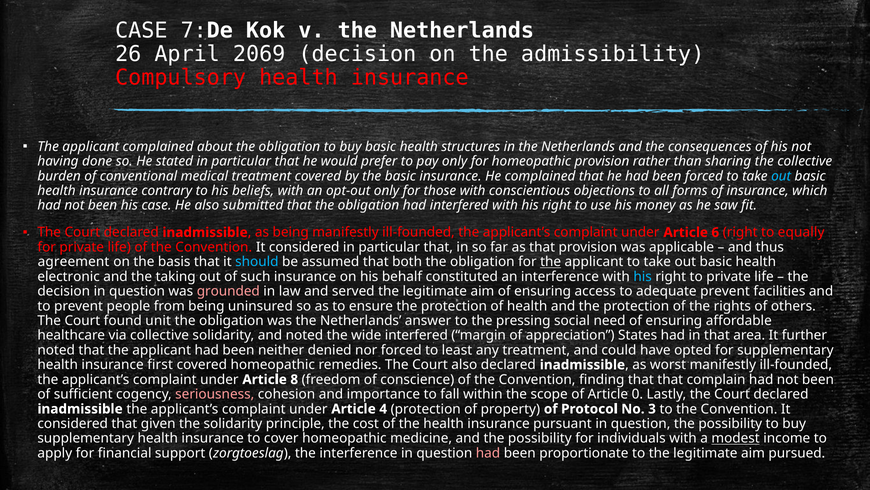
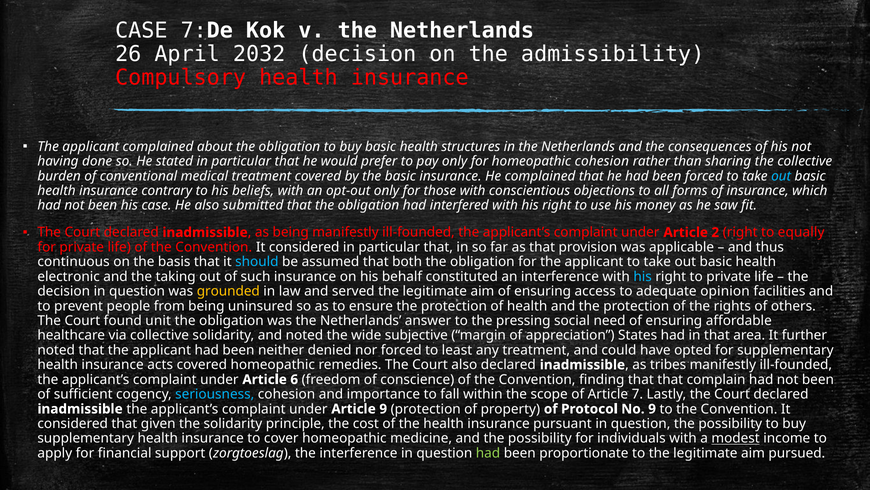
2069: 2069 -> 2032 (259, 54)
homeopathic provision: provision -> cohesion (602, 161)
6: 6 -> 2 (715, 232)
agreement: agreement -> continuous (74, 262)
the underline: present -> none (551, 262)
grounded colour: pink -> yellow (228, 291)
adequate prevent: prevent -> opinion (725, 291)
wide interfered: interfered -> subjective (416, 335)
ﬁrst: ﬁrst -> acts (160, 364)
worst: worst -> tribes (668, 364)
8: 8 -> 6 (294, 379)
seriousness colour: pink -> light blue (215, 394)
0: 0 -> 7 (637, 394)
Article 4: 4 -> 9 (383, 408)
No 3: 3 -> 9 (652, 408)
had colour: pink -> light green (488, 453)
